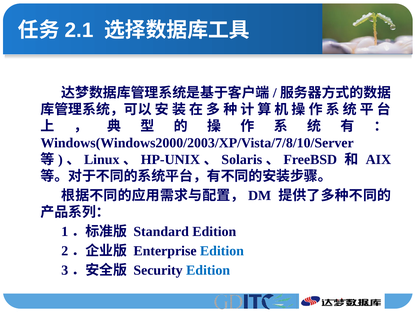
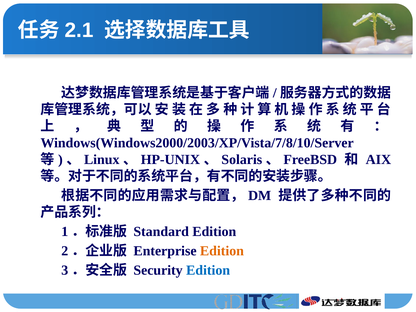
Edition colour: blue -> orange (222, 251)
